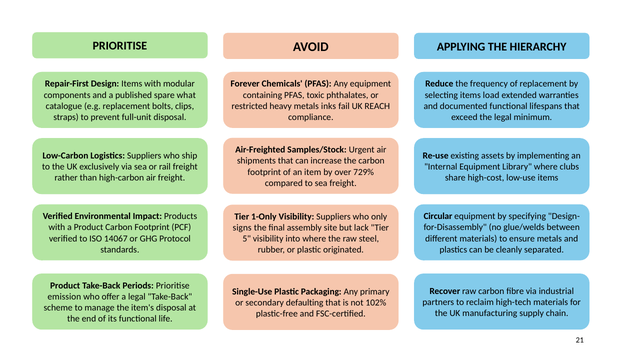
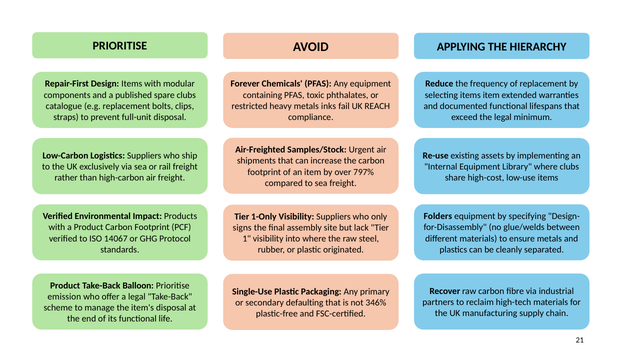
spare what: what -> clubs (186, 95)
items load: load -> item (491, 95)
729%: 729% -> 797% (364, 172)
Circular: Circular -> Folders (438, 216)
5: 5 -> 1 (247, 238)
Periods: Periods -> Balloon (138, 285)
102%: 102% -> 346% (376, 302)
